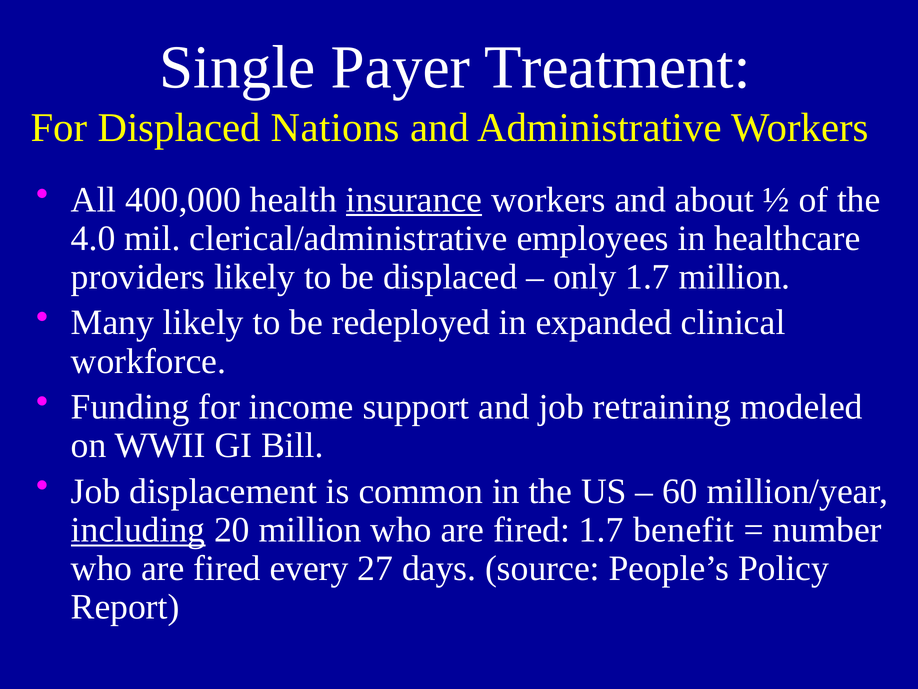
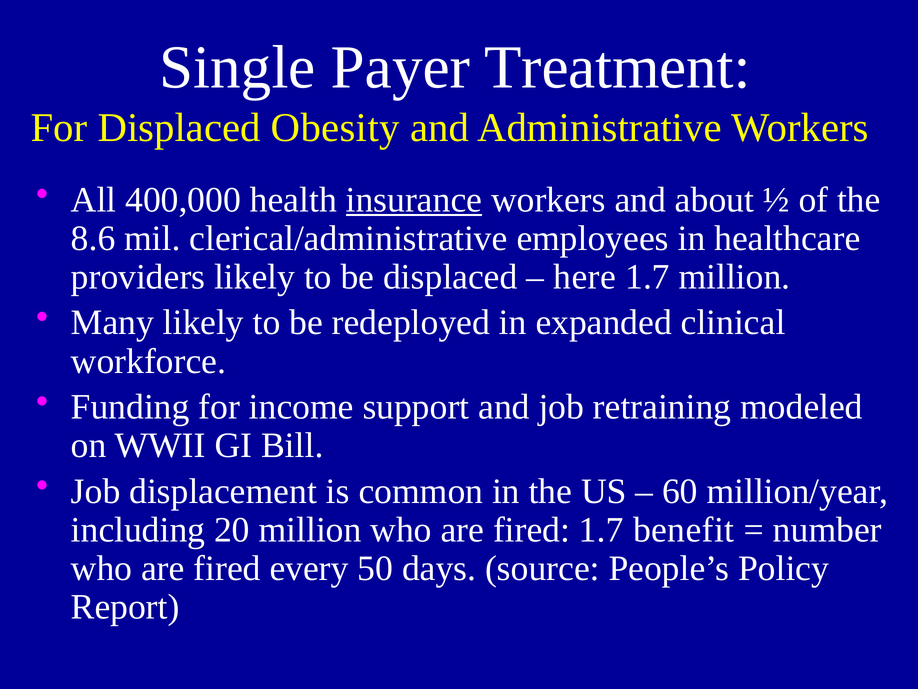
Nations: Nations -> Obesity (335, 128)
4.0: 4.0 -> 8.6 (93, 238)
only: only -> here (585, 277)
including underline: present -> none (138, 530)
27: 27 -> 50 (375, 568)
